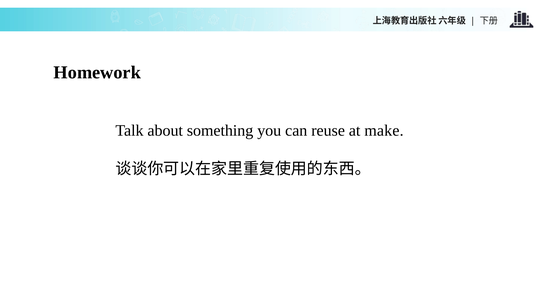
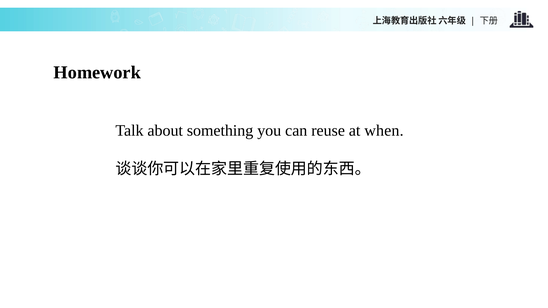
make: make -> when (384, 131)
